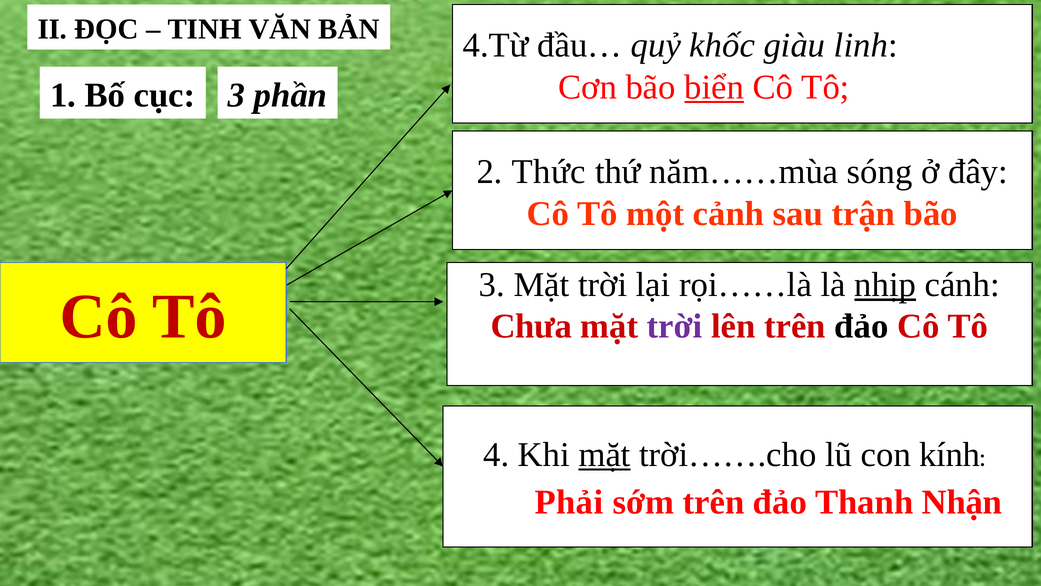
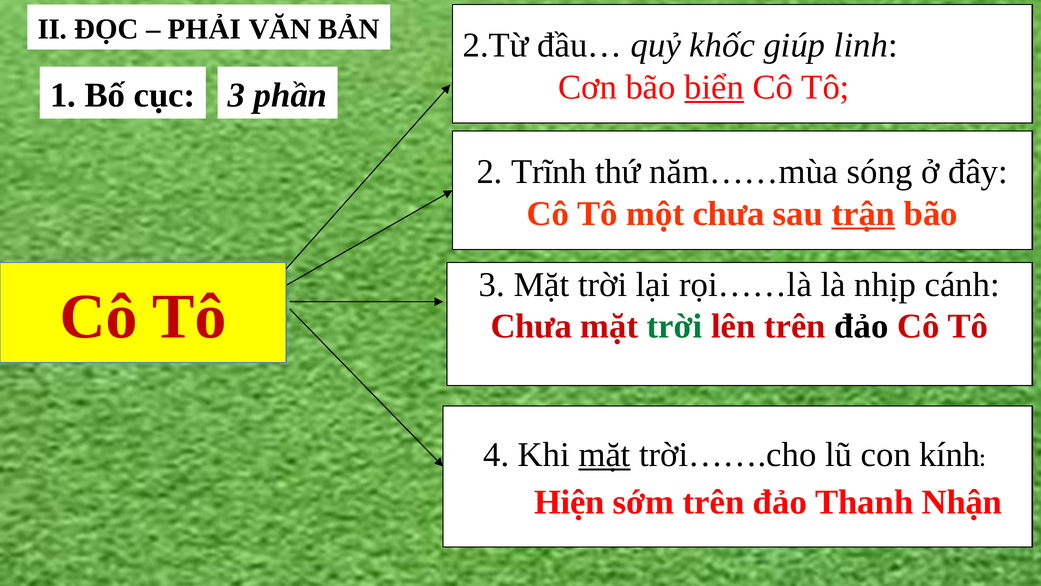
TINH: TINH -> PHẢI (205, 29)
4.Từ: 4.Từ -> 2.Từ (496, 45)
giàu: giàu -> giúp (794, 45)
Thức: Thức -> Trĩnh (549, 172)
một cảnh: cảnh -> chưa (729, 213)
trận underline: none -> present (863, 213)
nhịp underline: present -> none (885, 285)
trời colour: purple -> green (675, 326)
Phải: Phải -> Hiện (569, 502)
